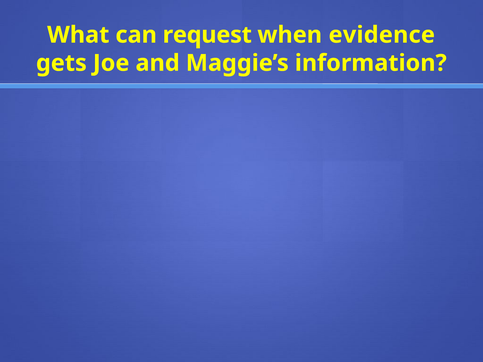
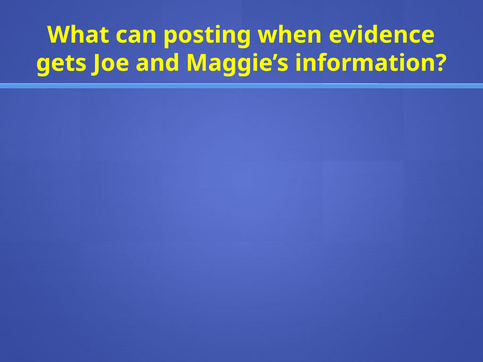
request: request -> posting (207, 35)
